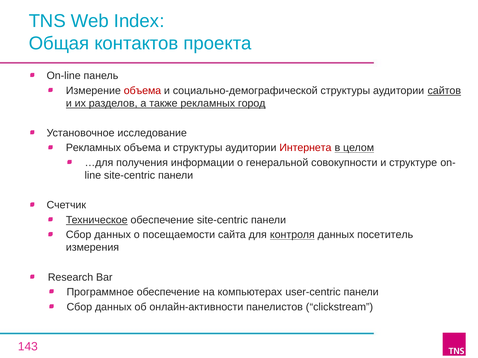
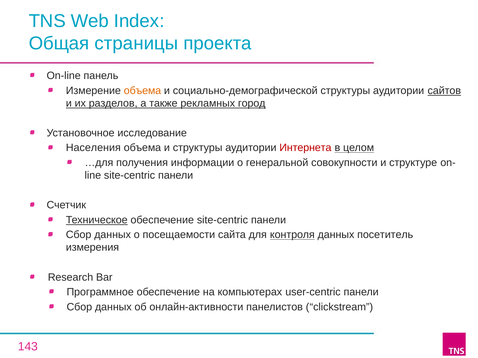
контактов: контактов -> страницы (136, 44)
объема colour: red -> orange (142, 91)
Рекламных: Рекламных -> Населения (93, 148)
